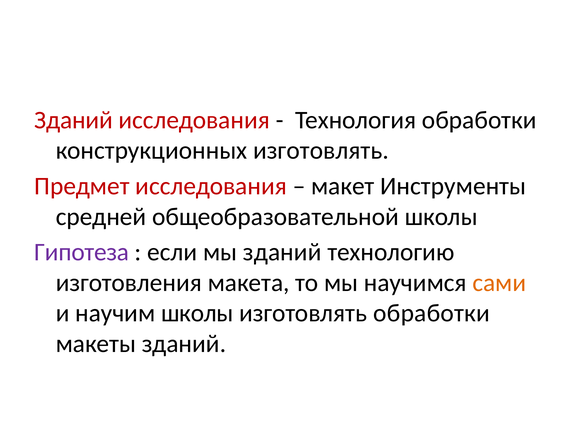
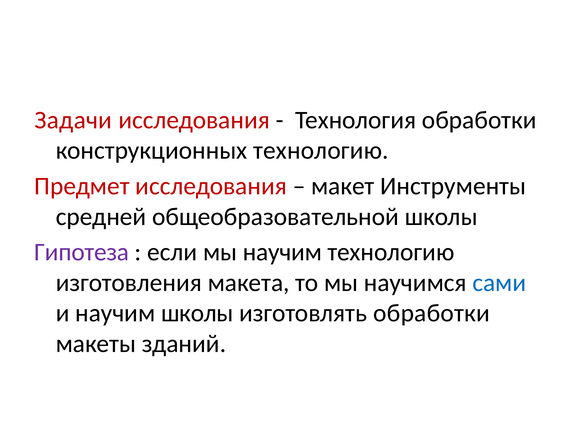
Зданий: Зданий -> Задачи (73, 120)
конструкционных изготовлять: изготовлять -> технологию (321, 151)
мы зданий: зданий -> научим (282, 252)
сами colour: orange -> blue (499, 283)
